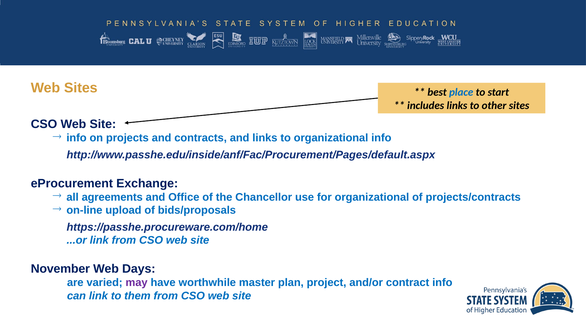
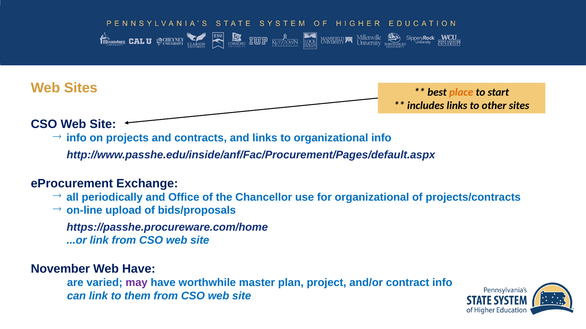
place colour: blue -> orange (461, 92)
agreements: agreements -> periodically (112, 198)
Web Days: Days -> Have (139, 269)
